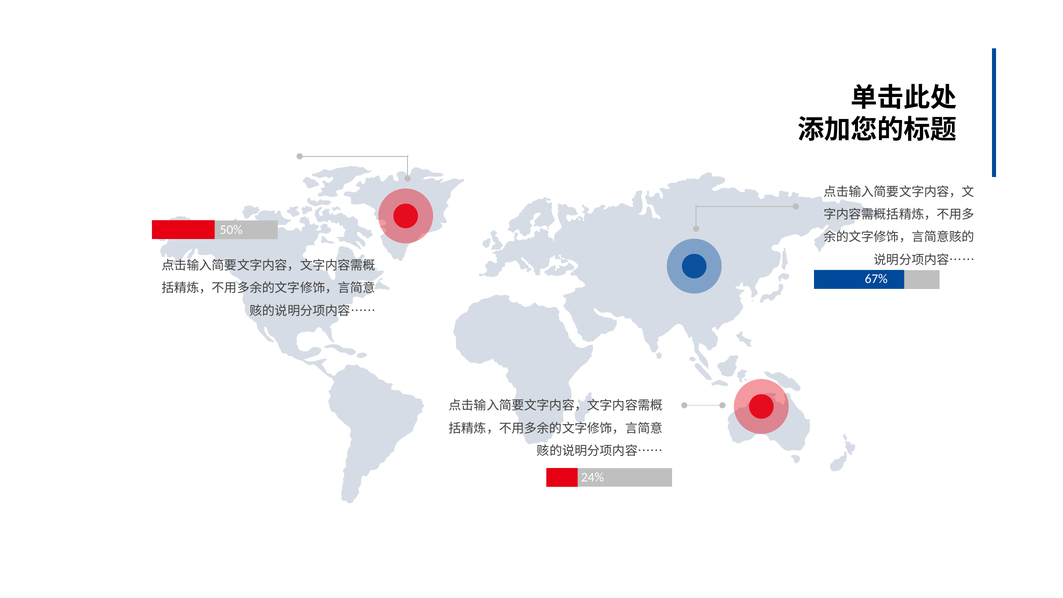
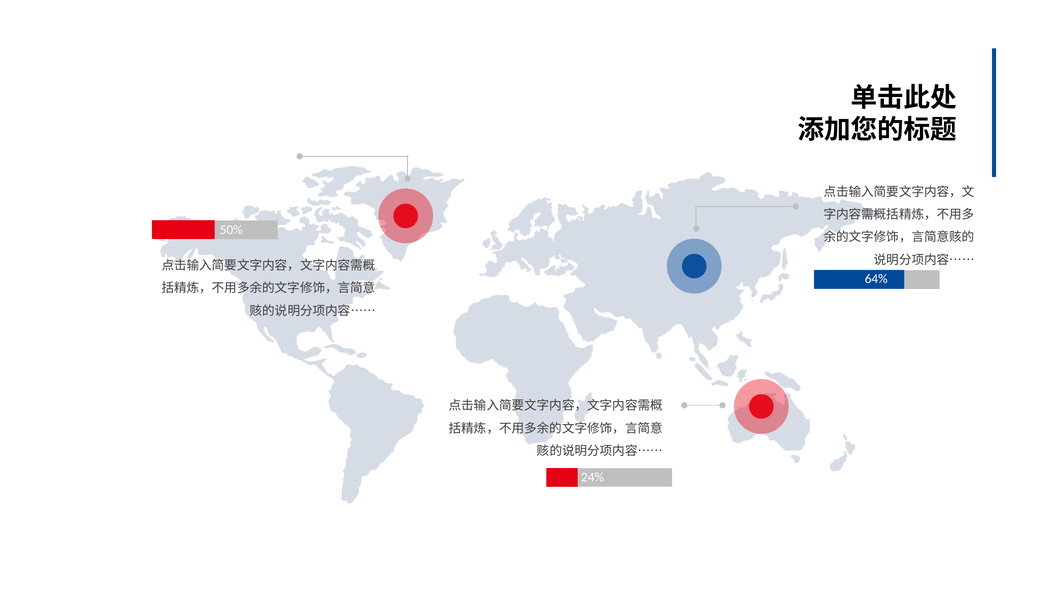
67%: 67% -> 64% (876, 279)
